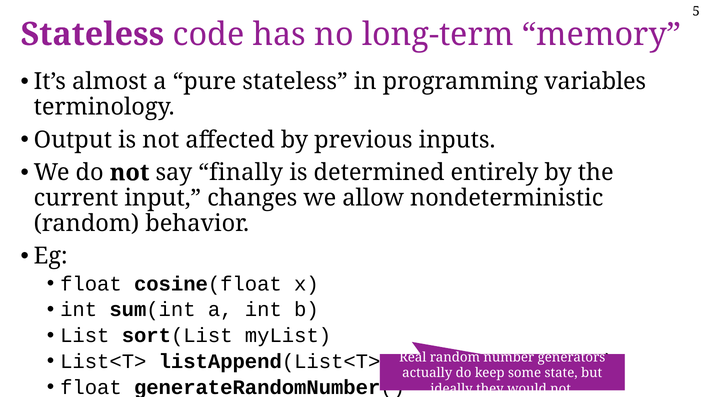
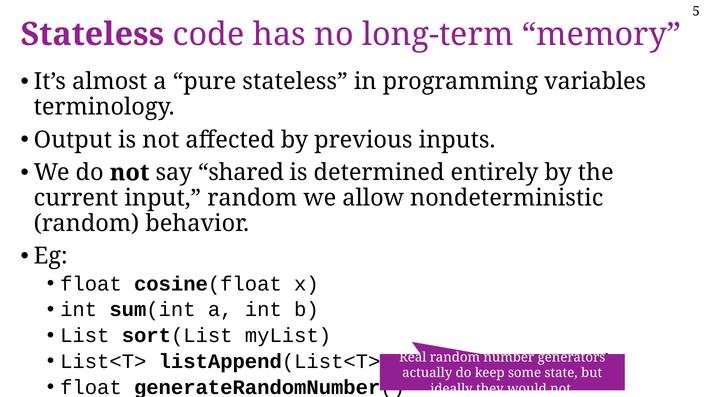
finally: finally -> shared (241, 172)
input changes: changes -> random (252, 198)
